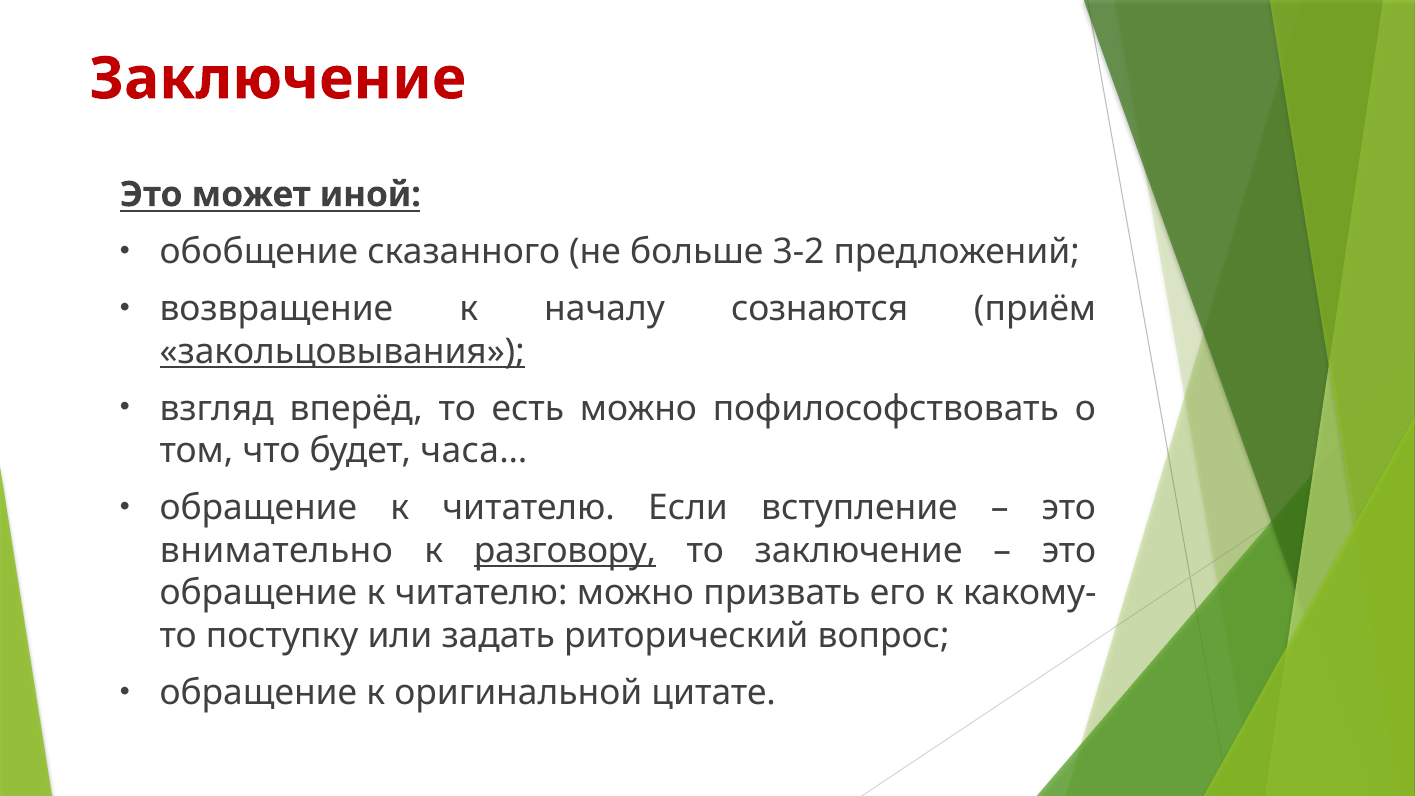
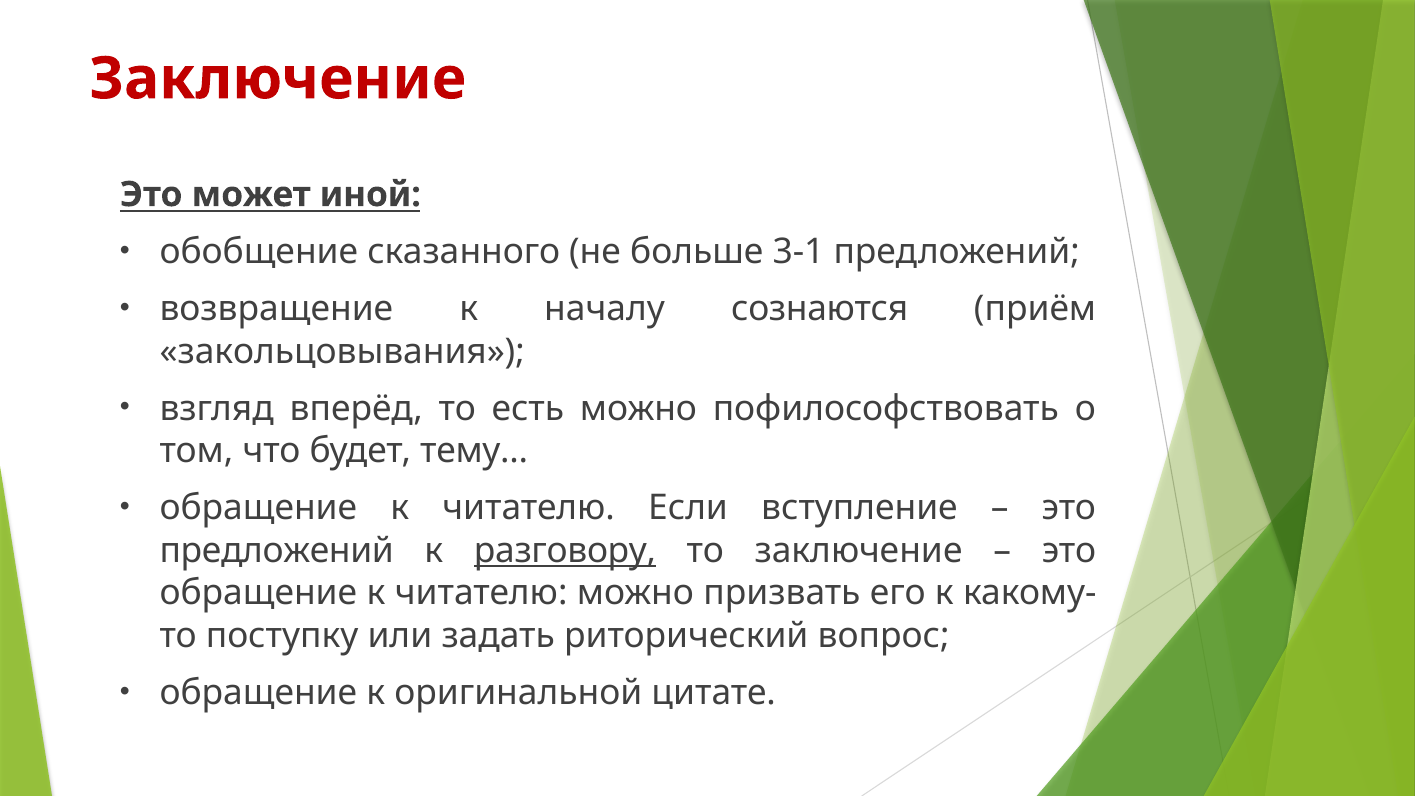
3-2: 3-2 -> 3-1 (798, 252)
закольцовывания underline: present -> none (342, 351)
часа…: часа… -> тему… (474, 451)
внимательно: внимательно -> предложений (277, 551)
